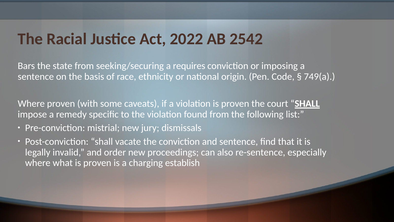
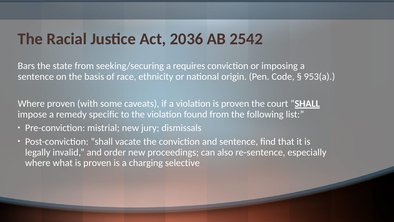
2022: 2022 -> 2036 (187, 39)
749(a: 749(a -> 953(a (319, 76)
establish: establish -> selective (182, 163)
